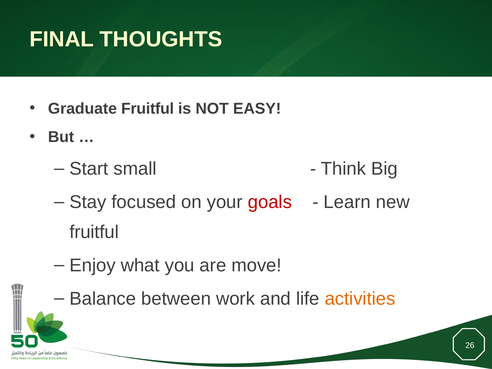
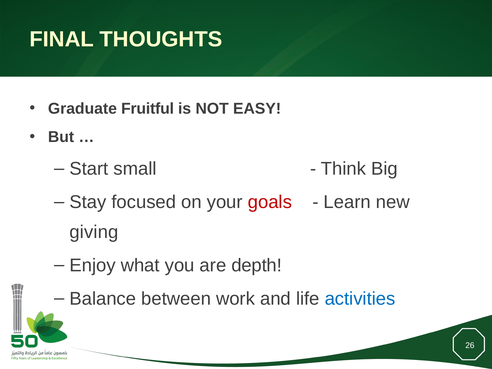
fruitful: fruitful -> giving (94, 232)
move: move -> depth (257, 265)
activities colour: orange -> blue (360, 299)
